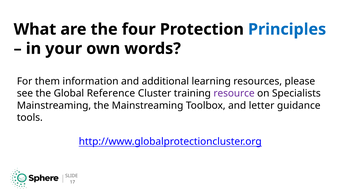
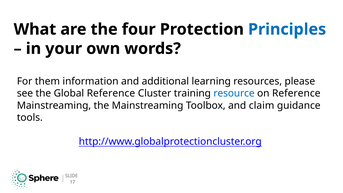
resource colour: purple -> blue (234, 93)
on Specialists: Specialists -> Reference (296, 93)
letter: letter -> claim (262, 105)
